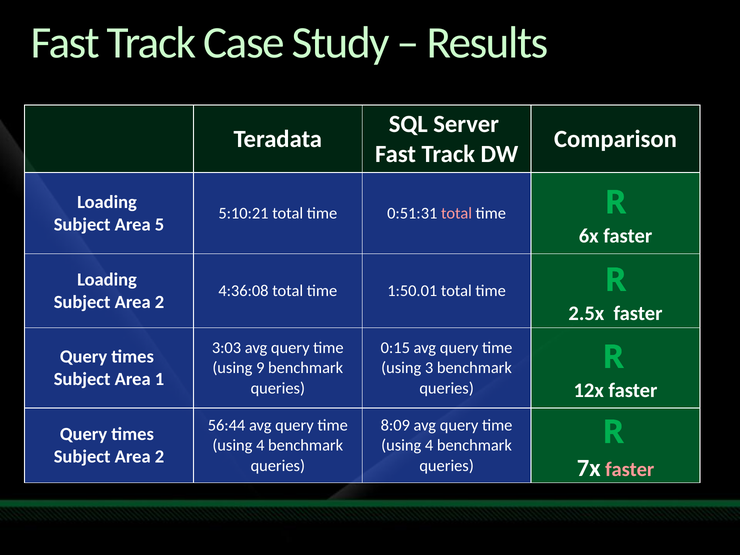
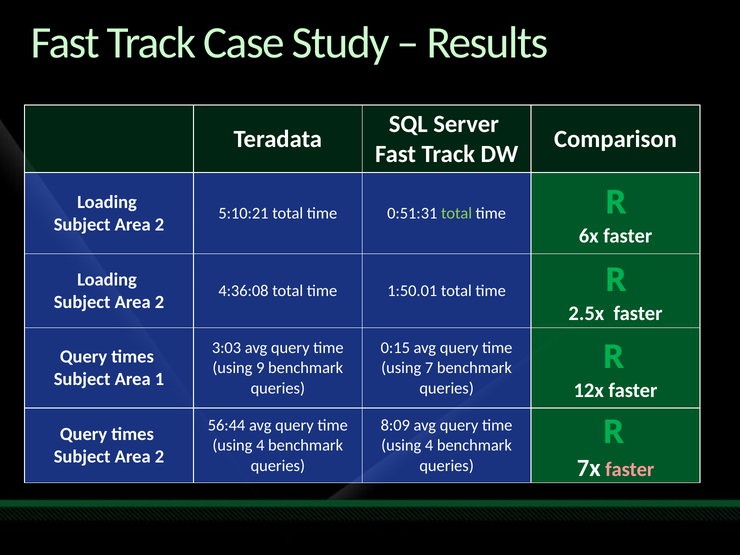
total colour: pink -> light green (457, 213)
5: 5 -> 2 (160, 225)
3: 3 -> 7 (429, 368)
